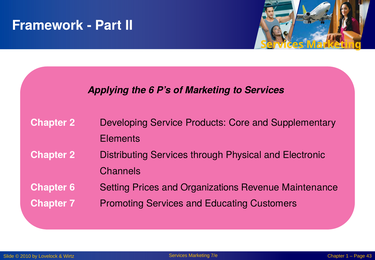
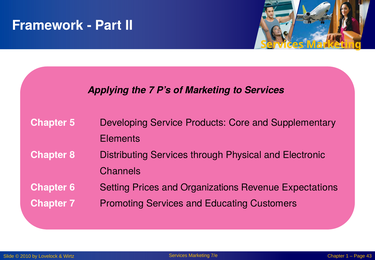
the 6: 6 -> 7 (151, 90)
2: 2 -> 5 (72, 122)
2: 2 -> 8 (72, 155)
Maintenance: Maintenance -> Expectations (310, 187)
